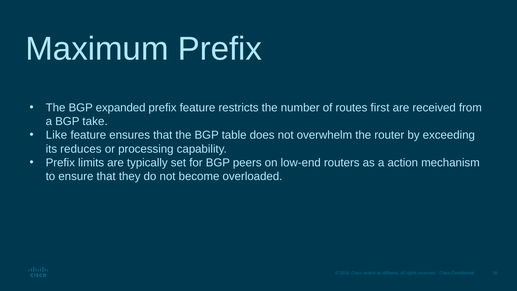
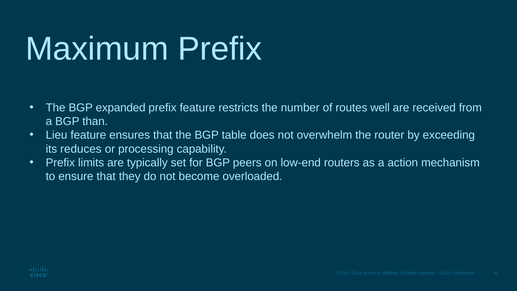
first: first -> well (380, 108)
take: take -> than (95, 121)
Like: Like -> Lieu (57, 135)
